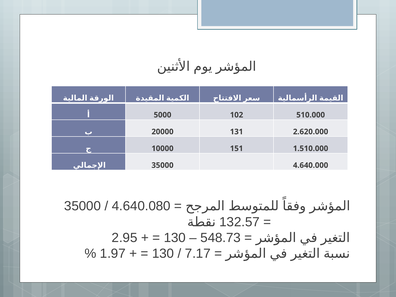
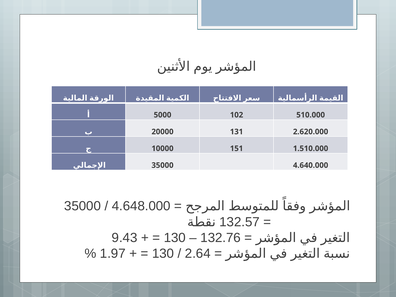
4.640.080: 4.640.080 -> 4.648.000 (141, 206)
2.95: 2.95 -> 9.43 (125, 238)
548.73: 548.73 -> 132.76 (221, 238)
7.17: 7.17 -> 2.64 (198, 254)
